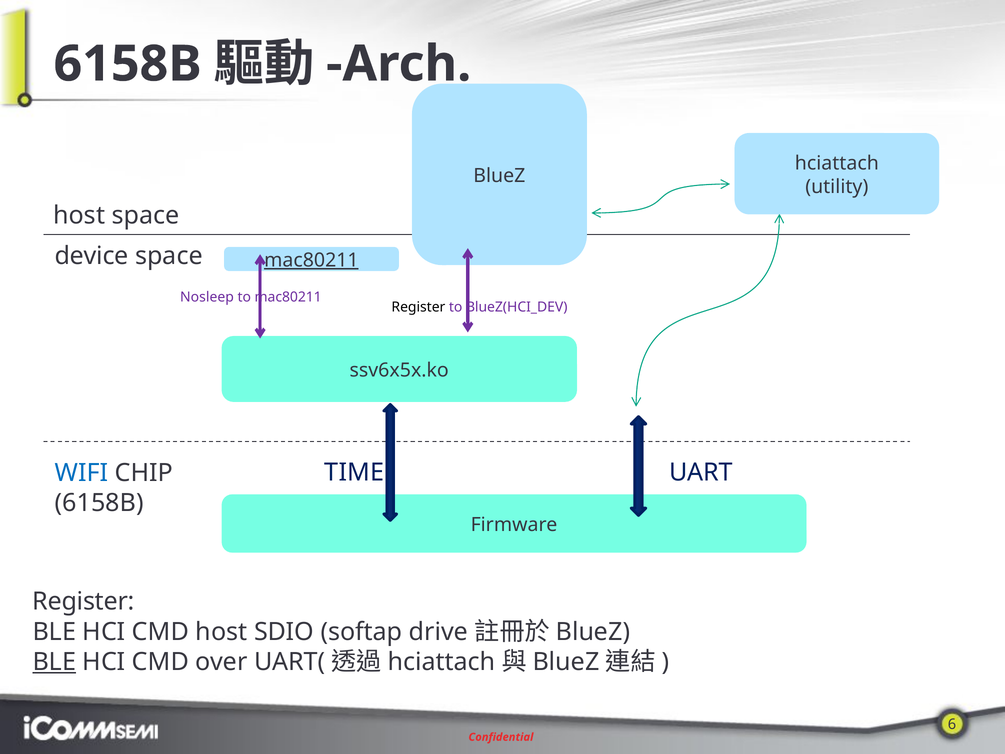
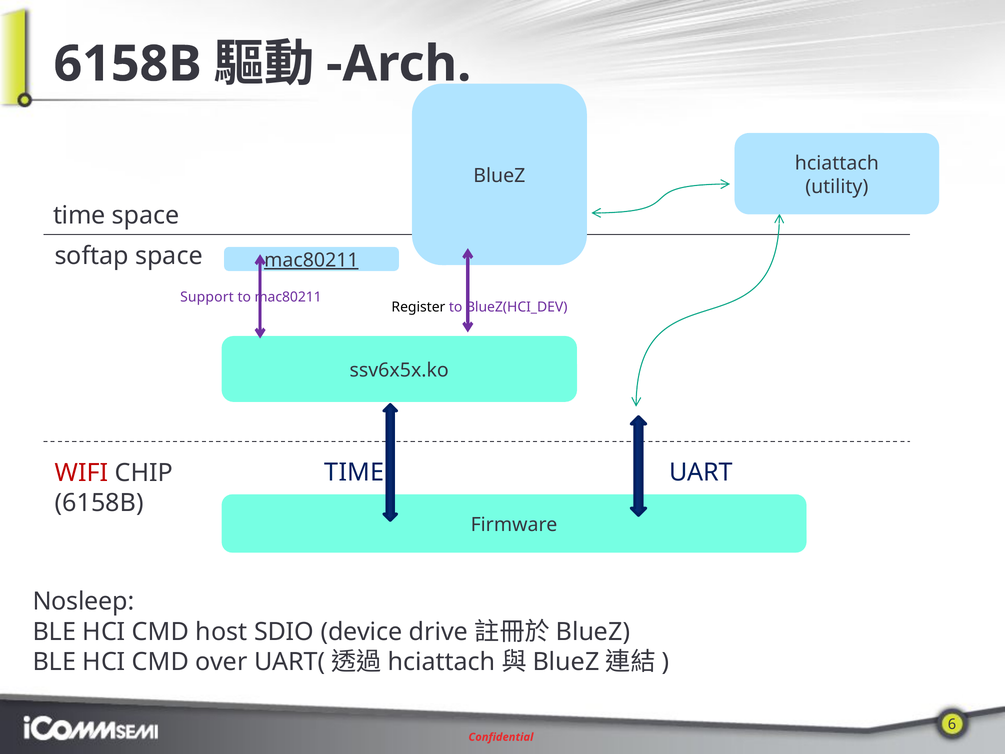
host: host -> time (79, 216)
device: device -> softap (92, 256)
Nosleep: Nosleep -> Support (207, 297)
WIFI colour: blue -> red (82, 473)
Register: Register -> Nosleep (83, 601)
softap: softap -> device (361, 632)
BLE underline: present -> none (54, 662)
